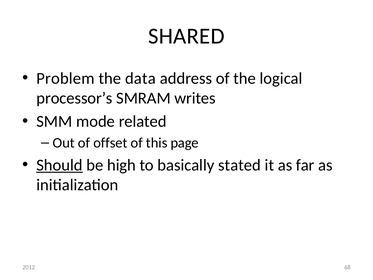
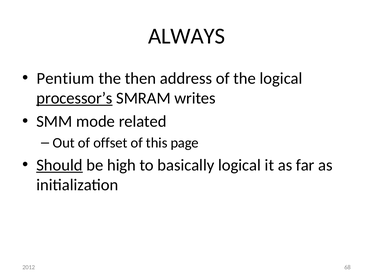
SHARED: SHARED -> ALWAYS (187, 36)
Problem: Problem -> Pentium (66, 78)
data: data -> then (140, 78)
processor’s underline: none -> present (74, 98)
basically stated: stated -> logical (240, 165)
